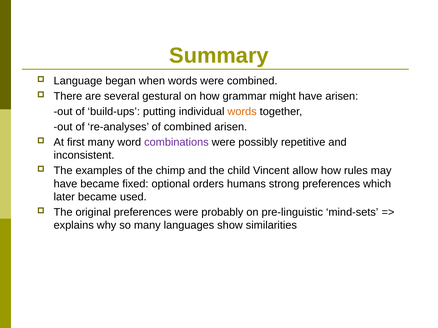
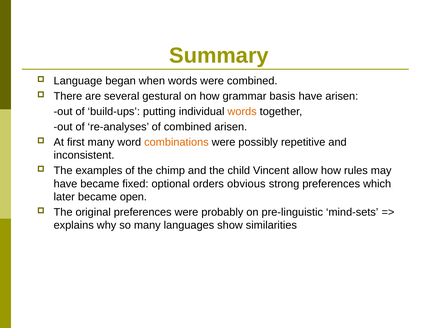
might: might -> basis (282, 96)
combinations colour: purple -> orange (176, 142)
humans: humans -> obvious (246, 184)
used: used -> open (133, 197)
